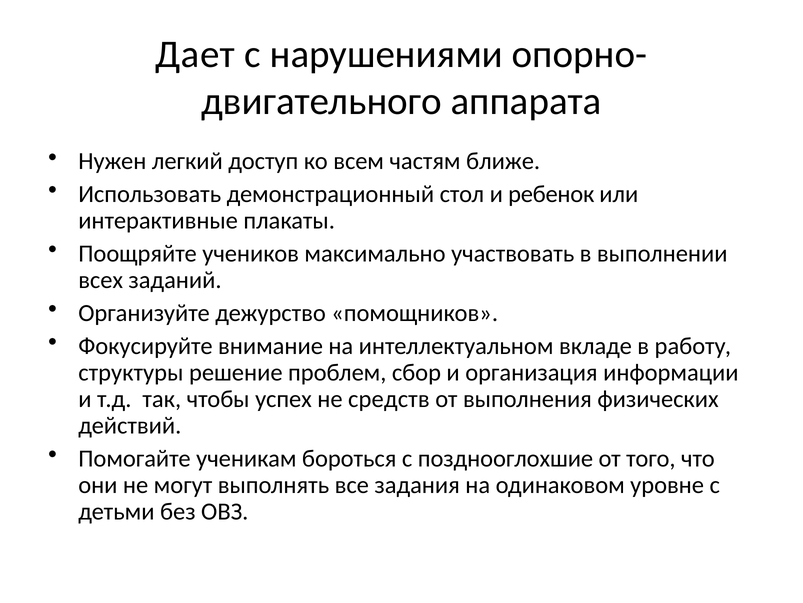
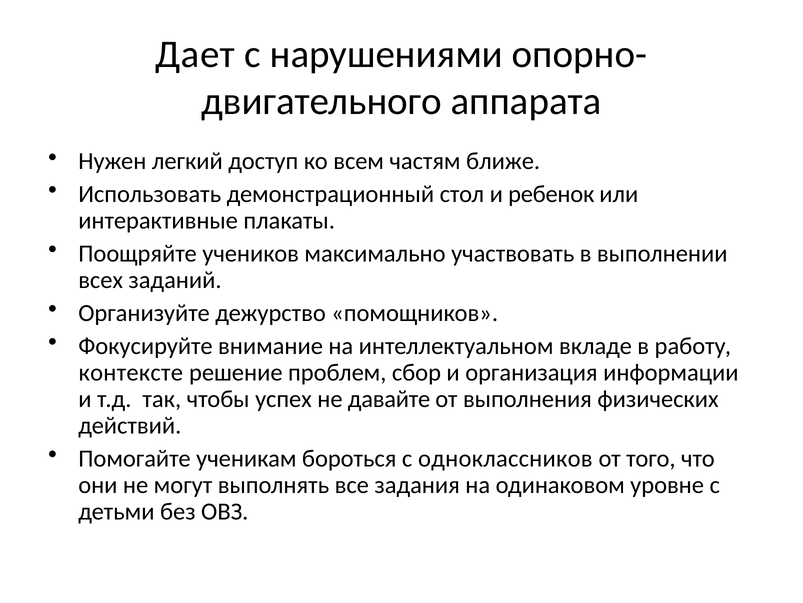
структуры: структуры -> контексте (131, 372)
средств: средств -> давайте (389, 399)
позднооглохшие: позднооглохшие -> одноклассников (505, 458)
